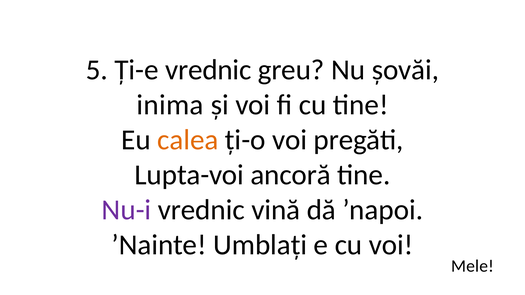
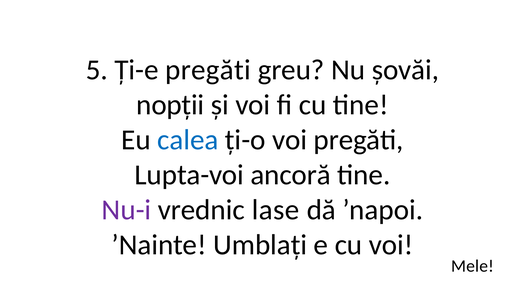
Ți-e vrednic: vrednic -> pregăti (208, 70)
inima: inima -> nopții (170, 105)
calea colour: orange -> blue (188, 140)
vină: vină -> lase (276, 210)
